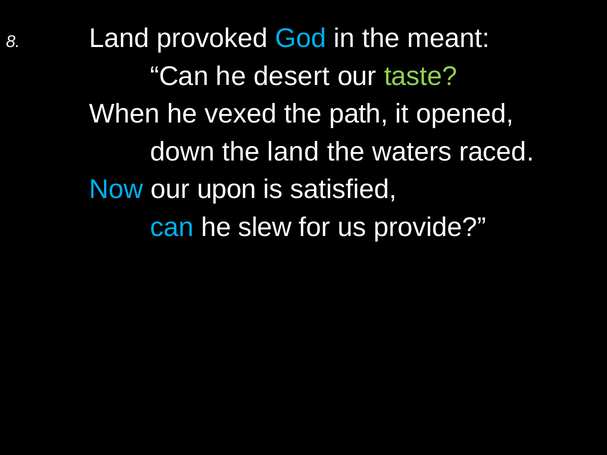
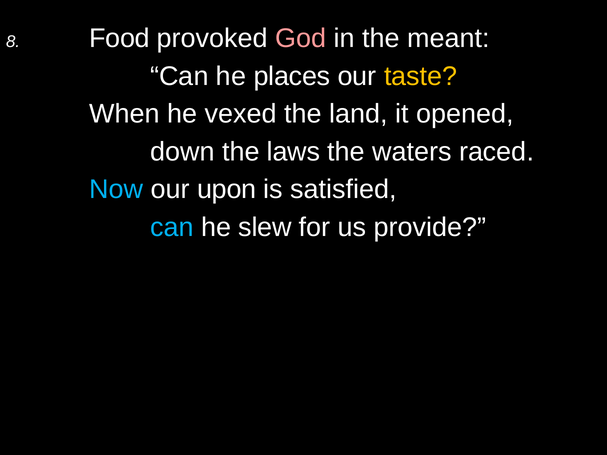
8 Land: Land -> Food (120, 38)
God colour: light blue -> pink (301, 38)
desert: desert -> places (292, 76)
taste colour: light green -> yellow (421, 76)
path: path -> land (359, 114)
the land: land -> laws (293, 152)
